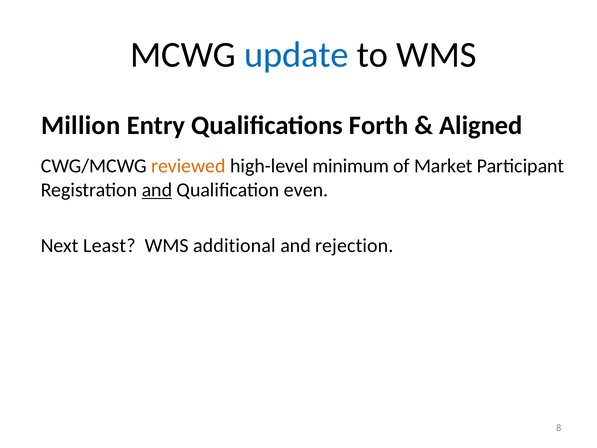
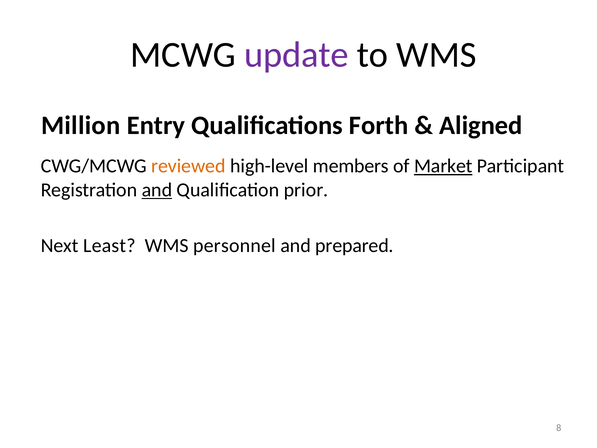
update colour: blue -> purple (296, 55)
minimum: minimum -> members (351, 166)
Market underline: none -> present (443, 166)
even: even -> prior (306, 190)
additional: additional -> personnel (234, 246)
rejection: rejection -> prepared (354, 246)
